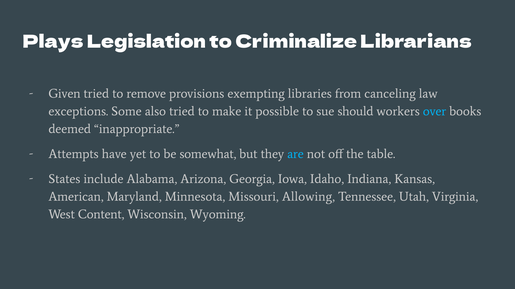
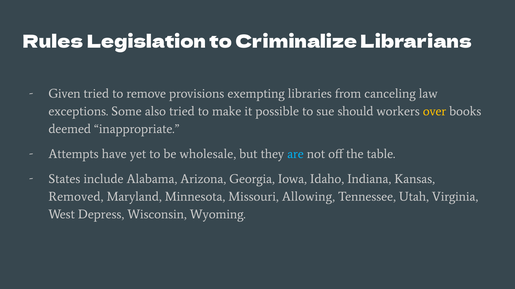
Plays: Plays -> Rules (53, 42)
over colour: light blue -> yellow (435, 112)
somewhat: somewhat -> wholesale (208, 154)
American: American -> Removed (76, 197)
Content: Content -> Depress (101, 215)
